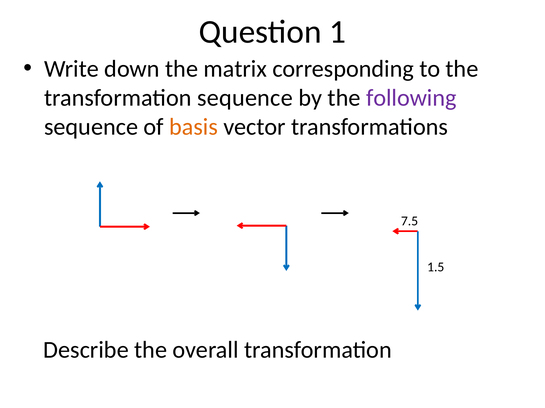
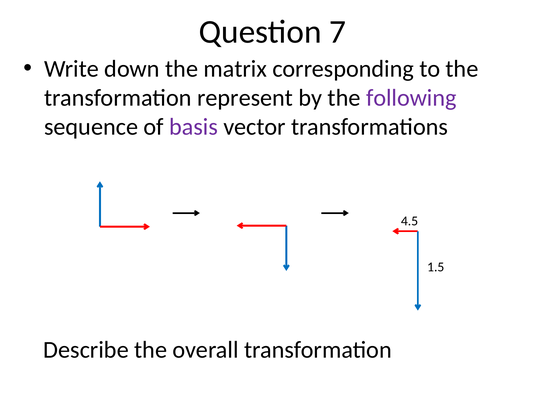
1: 1 -> 7 (337, 32)
transformation sequence: sequence -> represent (245, 98)
basis colour: orange -> purple (194, 127)
7.5: 7.5 -> 4.5 (410, 221)
